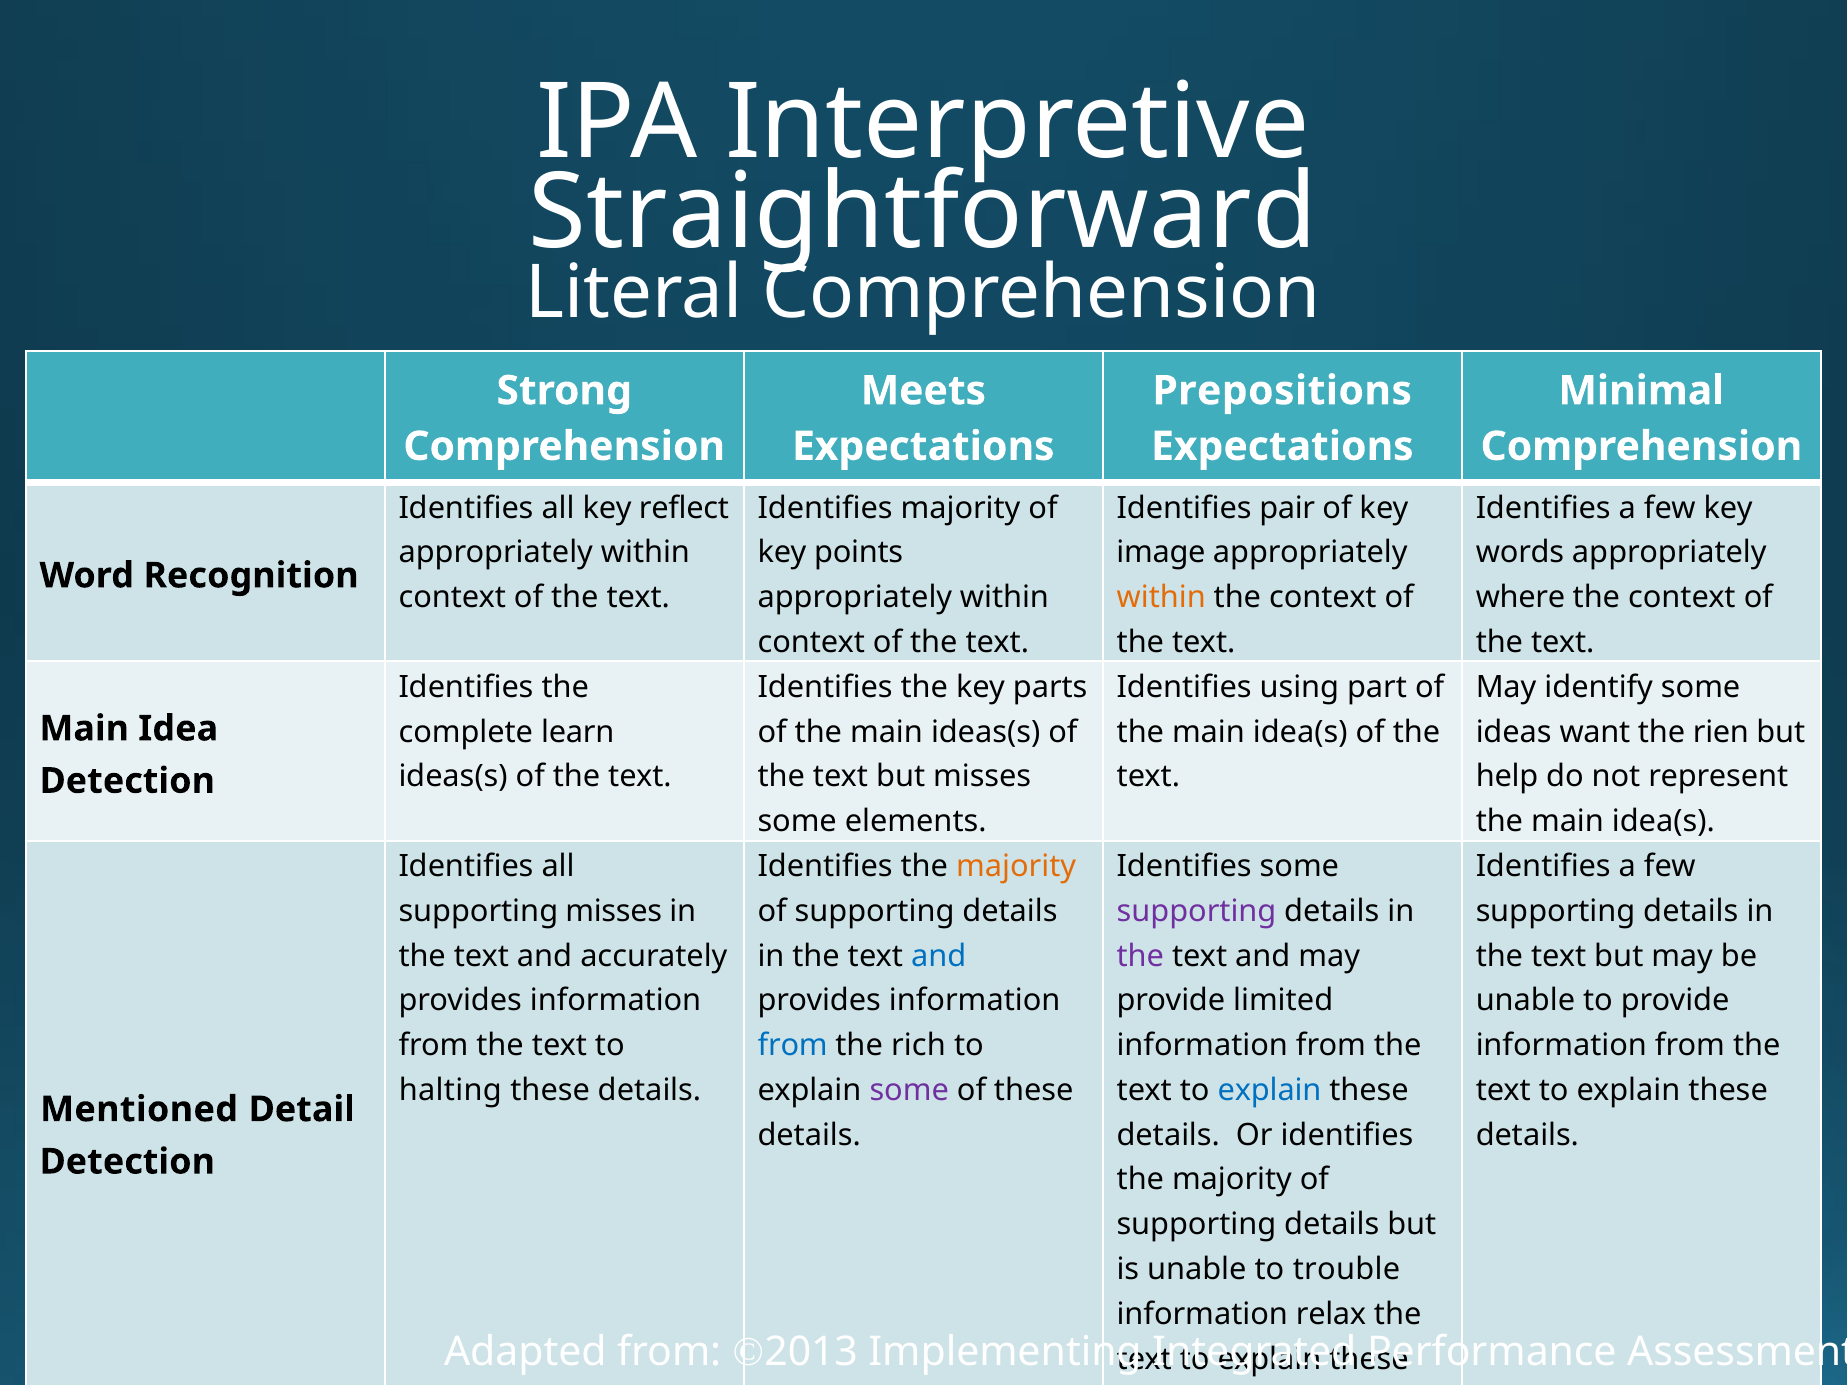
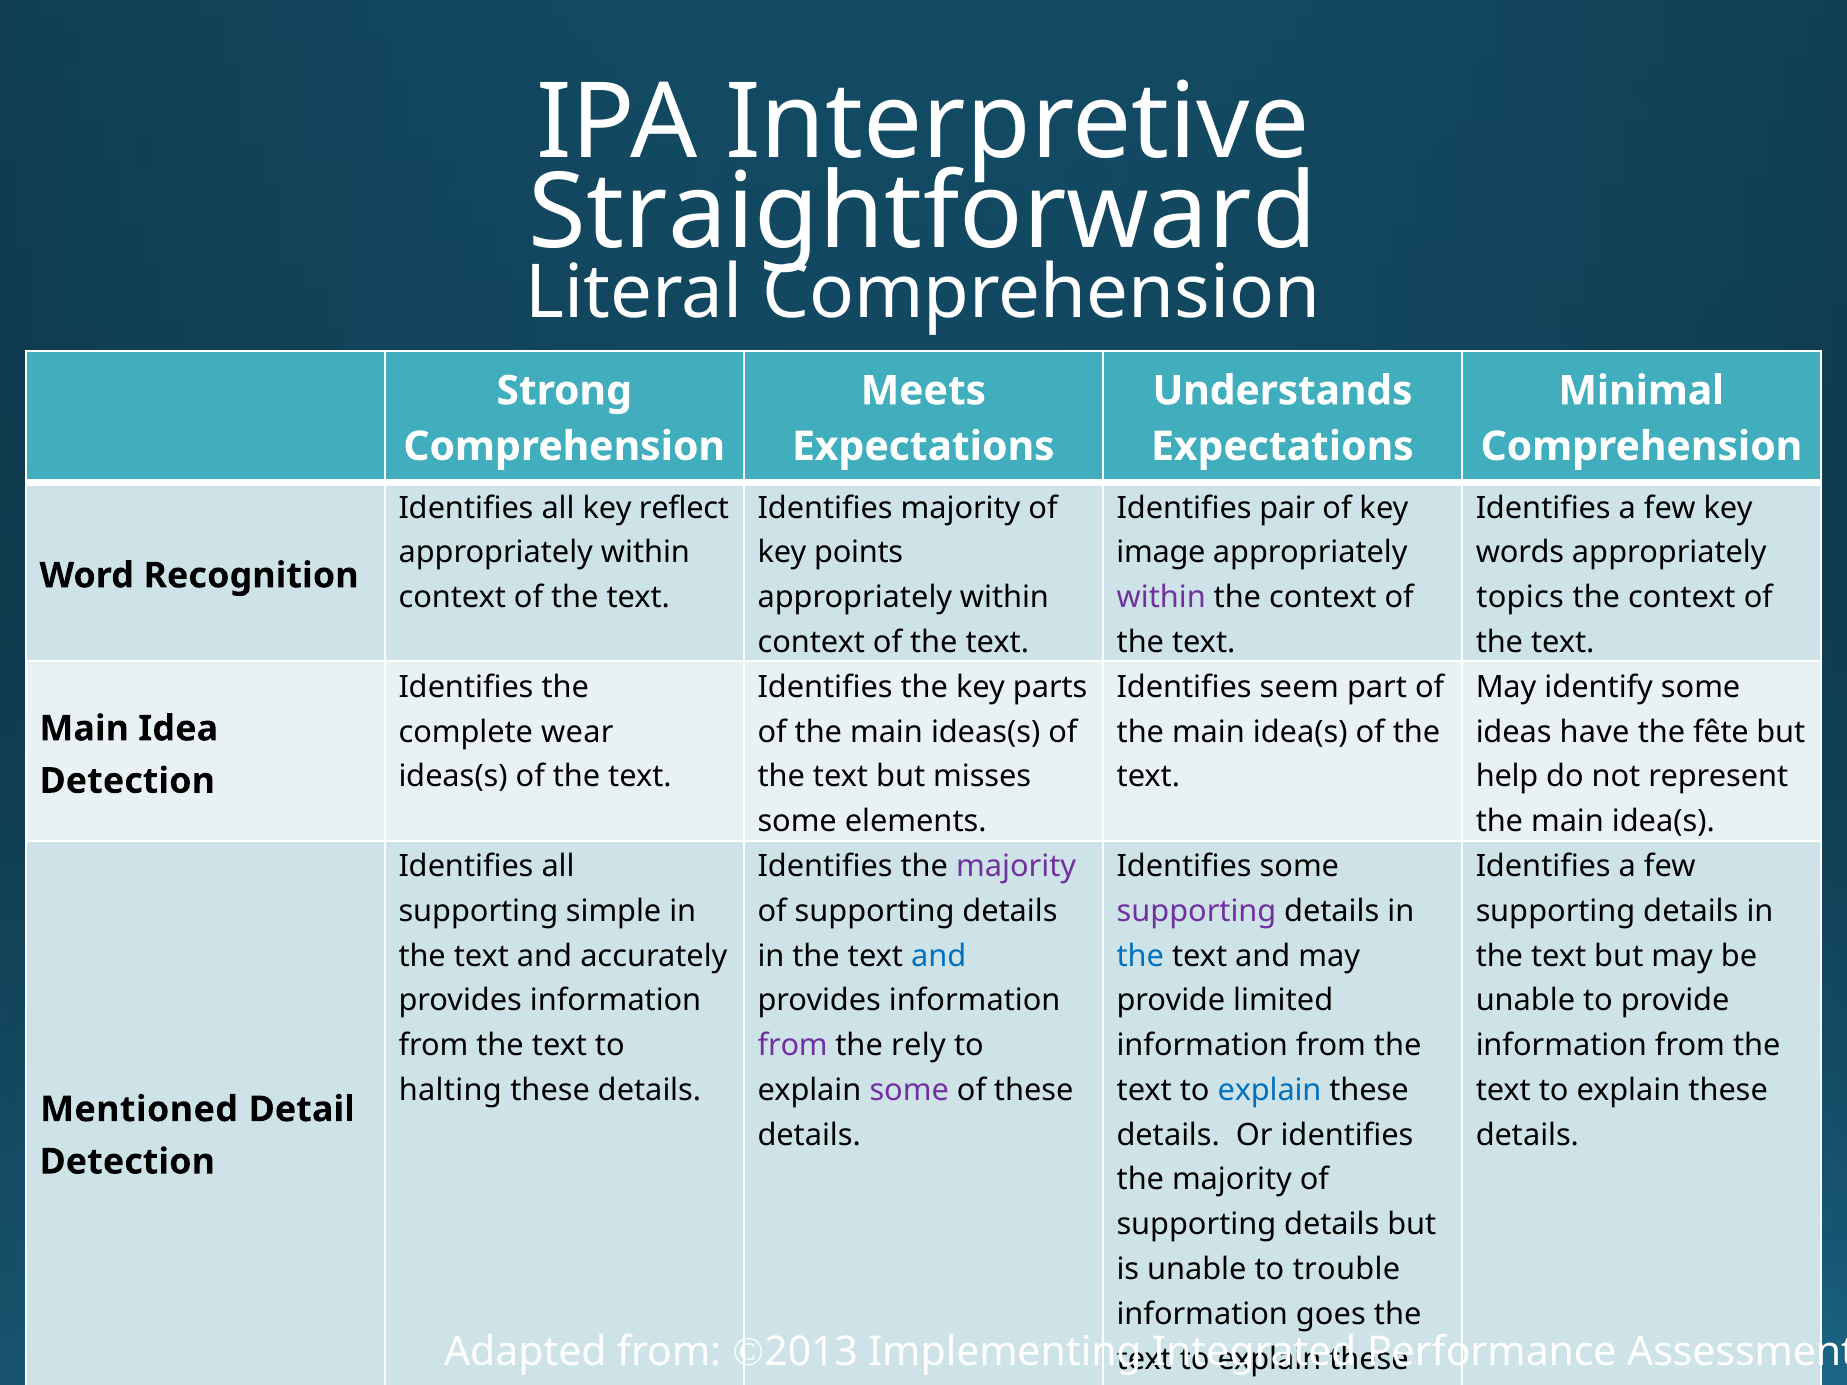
Prepositions: Prepositions -> Understands (1282, 391)
within colour: orange -> purple (1161, 598)
where: where -> topics (1520, 598)
using: using -> seem (1299, 687)
learn: learn -> wear (577, 732)
want: want -> have (1595, 732)
rien: rien -> fête (1721, 732)
majority colour: orange -> purple (1016, 866)
supporting misses: misses -> simple (614, 911)
the colour: purple -> blue (1140, 956)
from colour: blue -> purple (793, 1046)
rich: rich -> rely (918, 1046)
relax: relax -> goes (1331, 1314)
